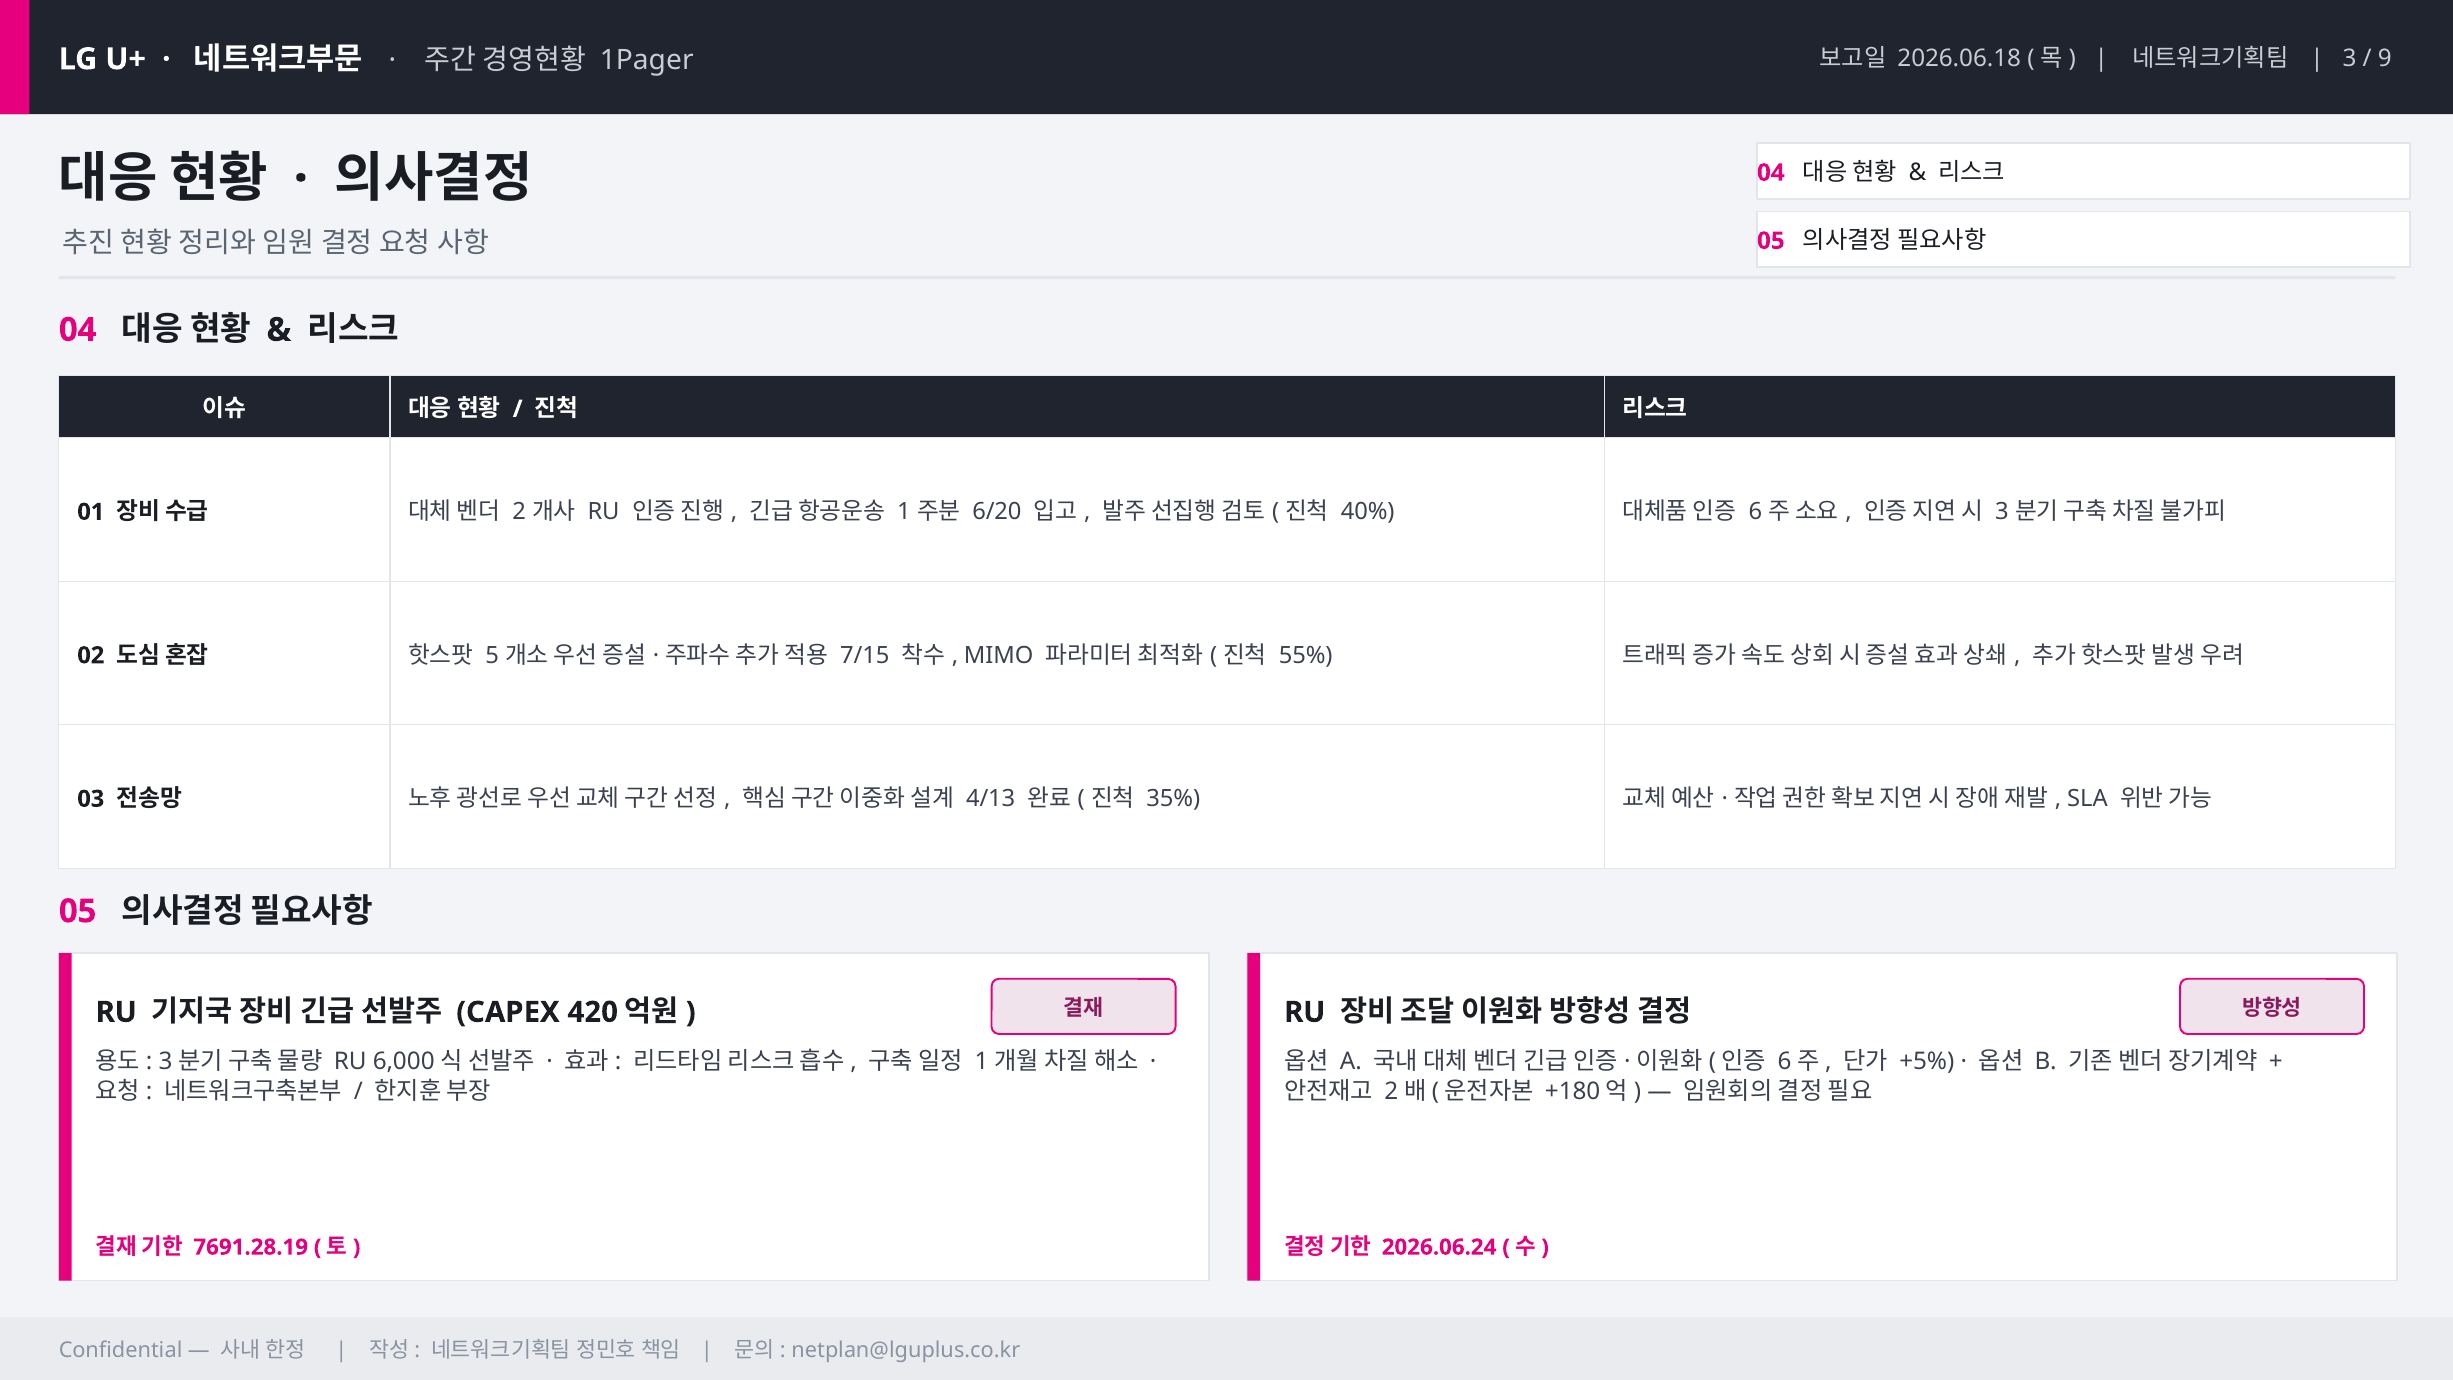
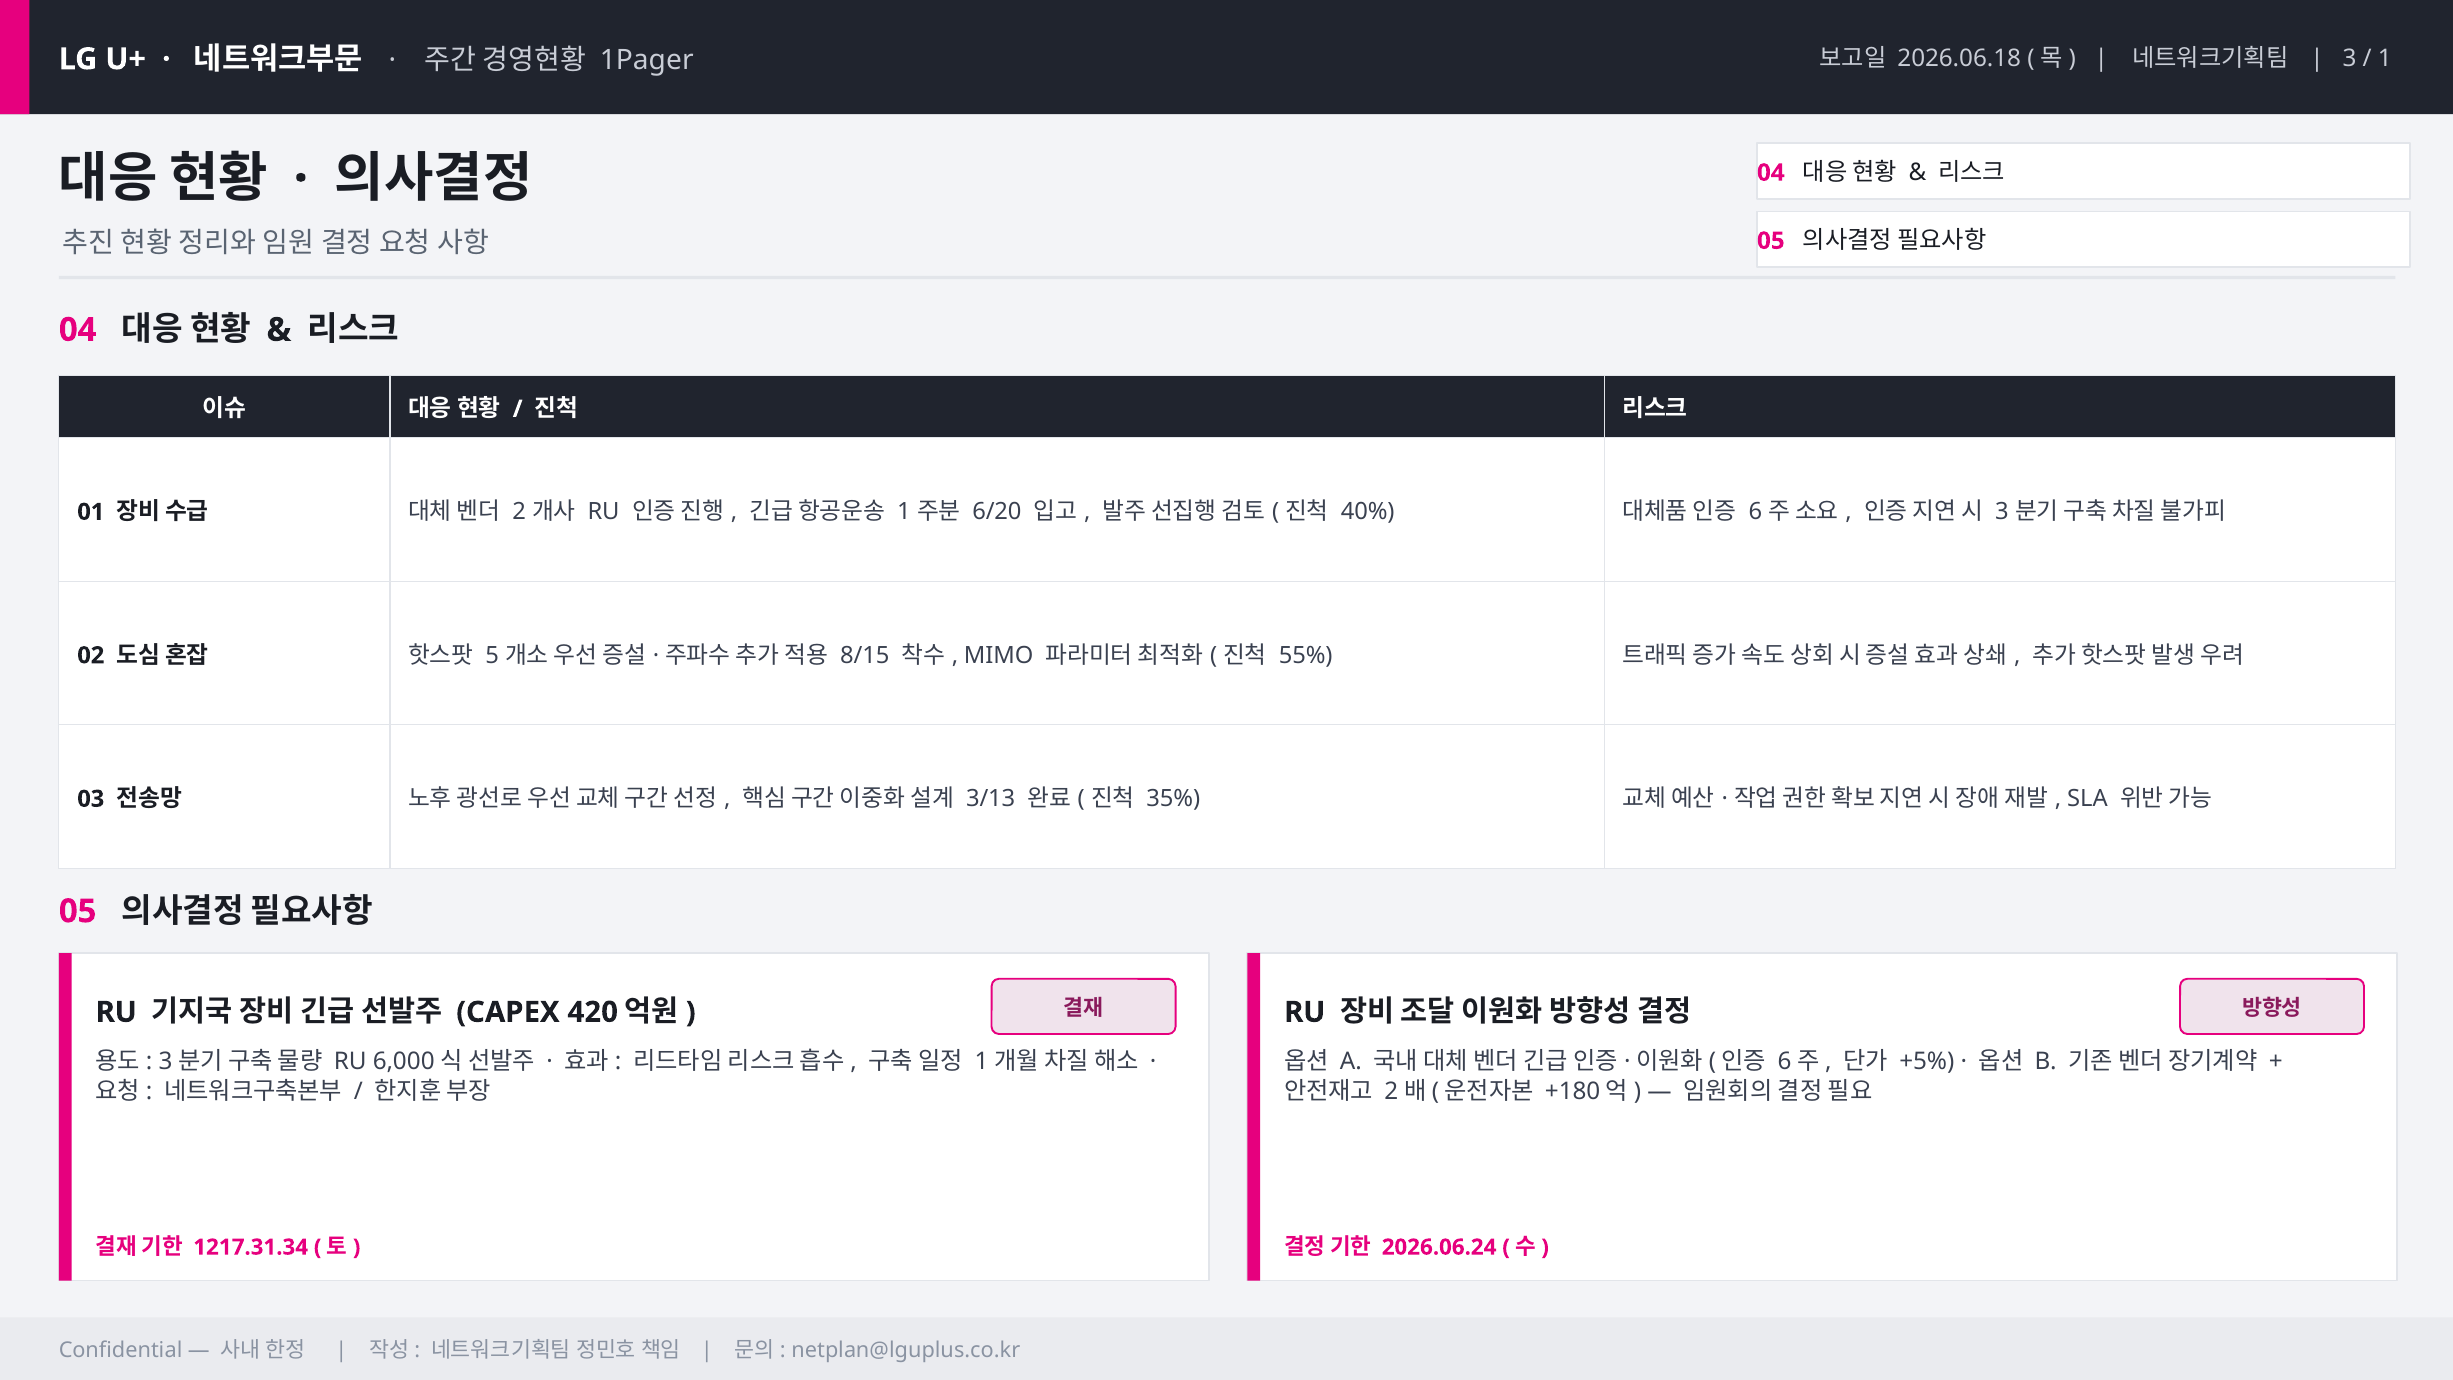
9: 9 -> 1 (2385, 59)
7/15: 7/15 -> 8/15 (865, 655)
4/13: 4/13 -> 3/13 (991, 799)
7691.28.19: 7691.28.19 -> 1217.31.34 (251, 1247)
